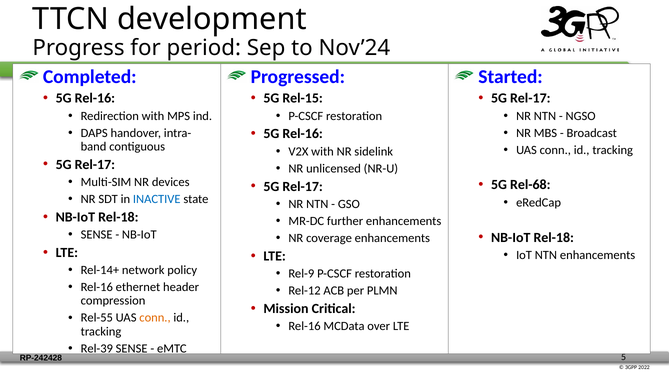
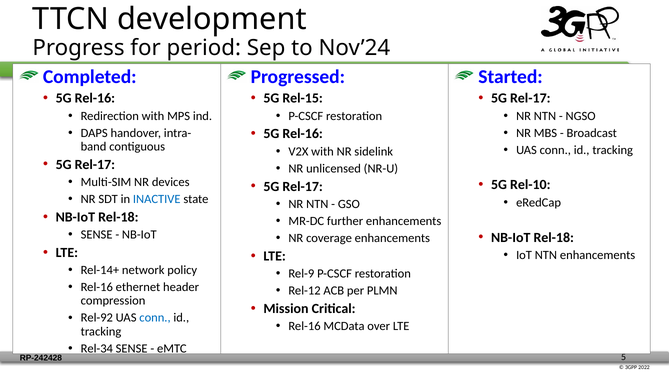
Rel-68: Rel-68 -> Rel-10 (530, 185)
Rel-55: Rel-55 -> Rel-92 (97, 318)
conn colour: orange -> blue (155, 318)
Rel-39: Rel-39 -> Rel-34 (97, 349)
